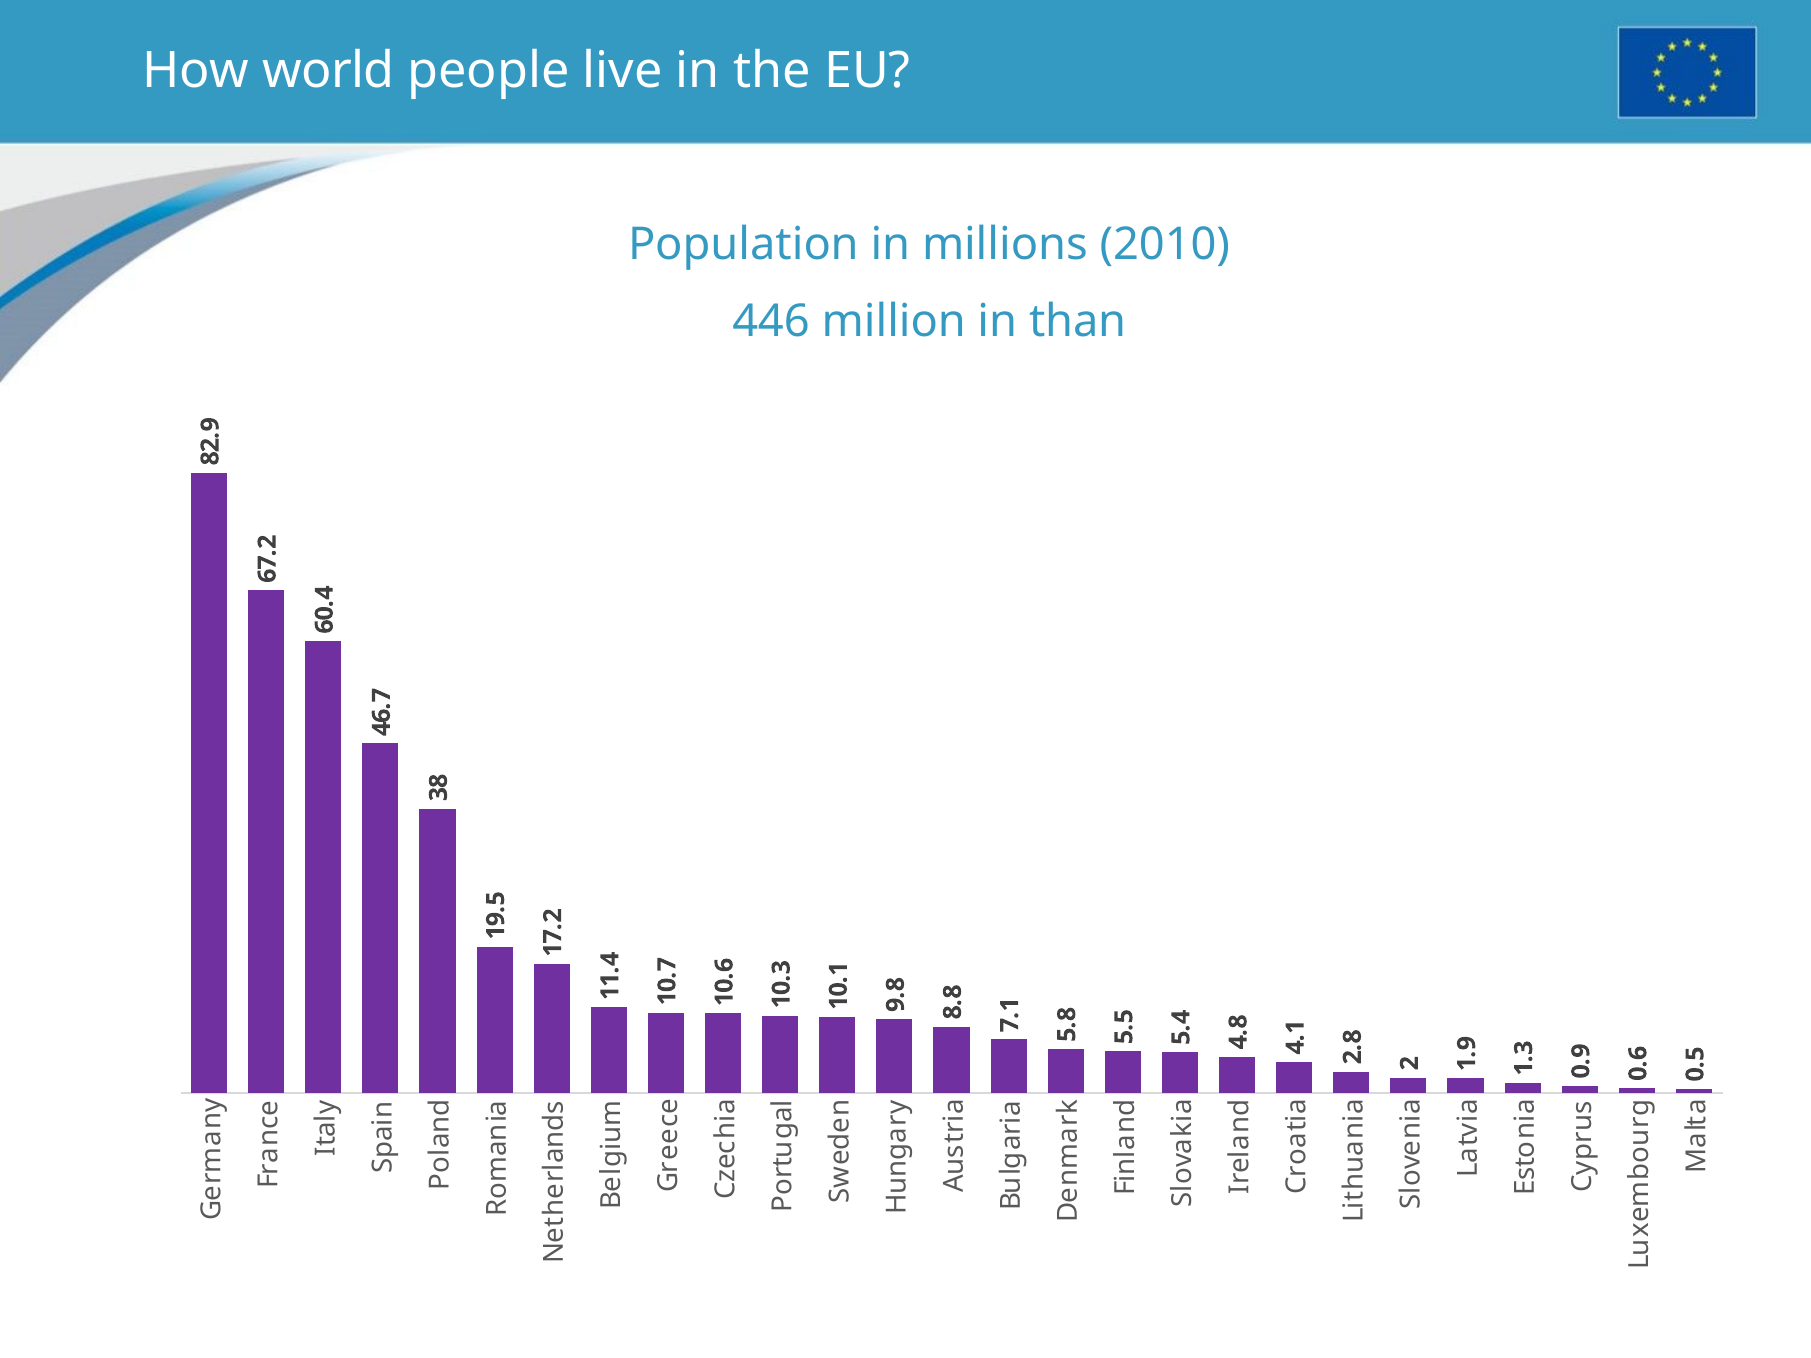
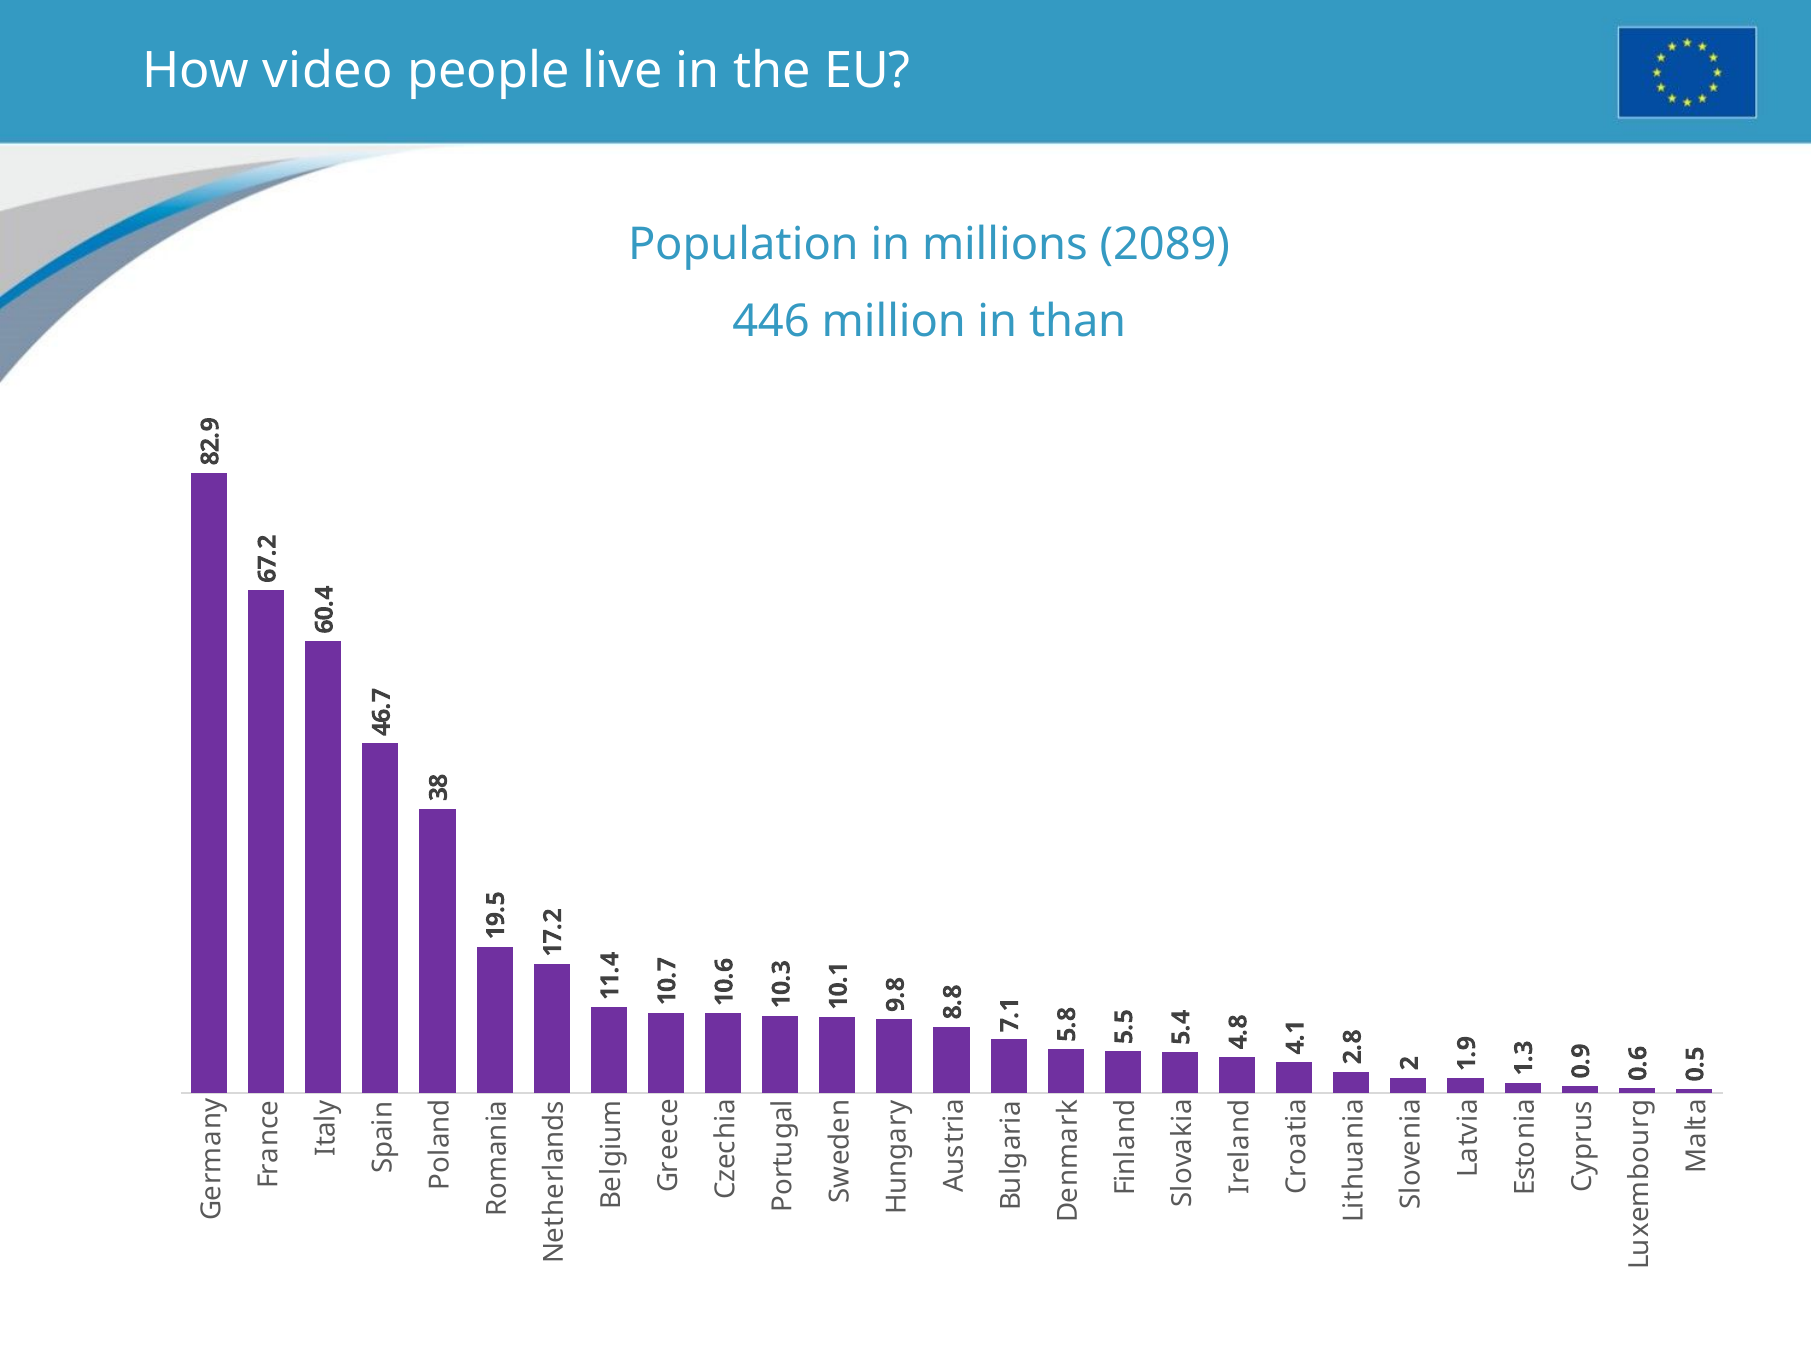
world: world -> video (328, 71)
2010: 2010 -> 2089 (1165, 244)
